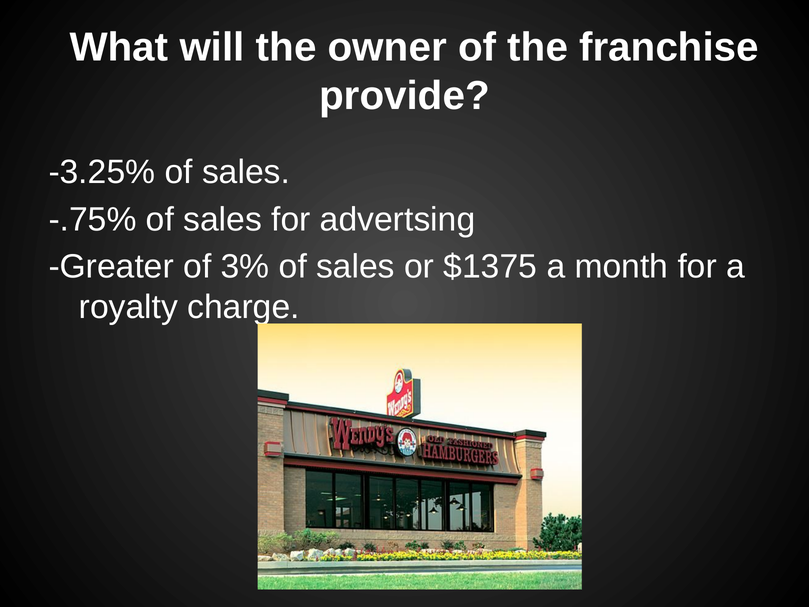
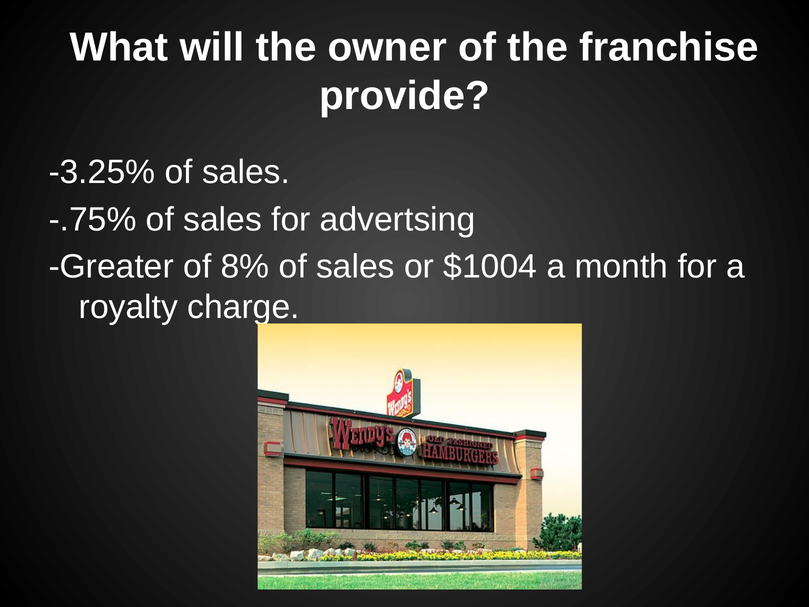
3%: 3% -> 8% (245, 267)
$1375: $1375 -> $1004 (490, 267)
